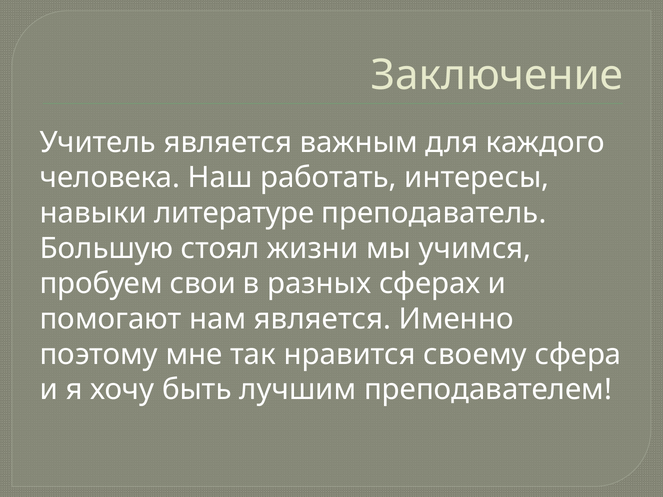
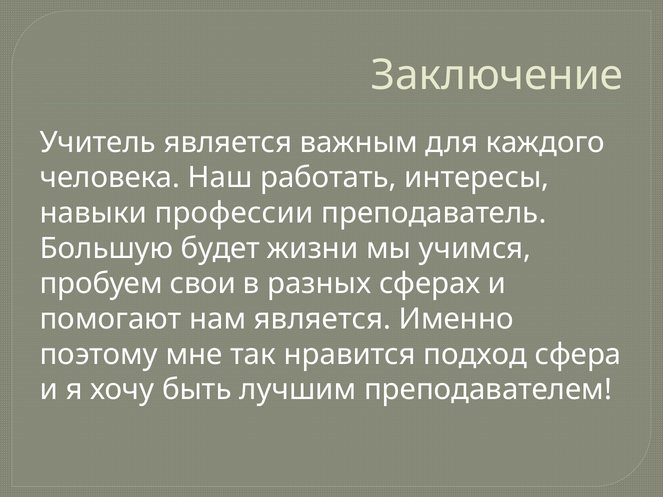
литературе: литературе -> профессии (234, 213)
стоял: стоял -> будет (220, 248)
своему: своему -> подход (475, 355)
